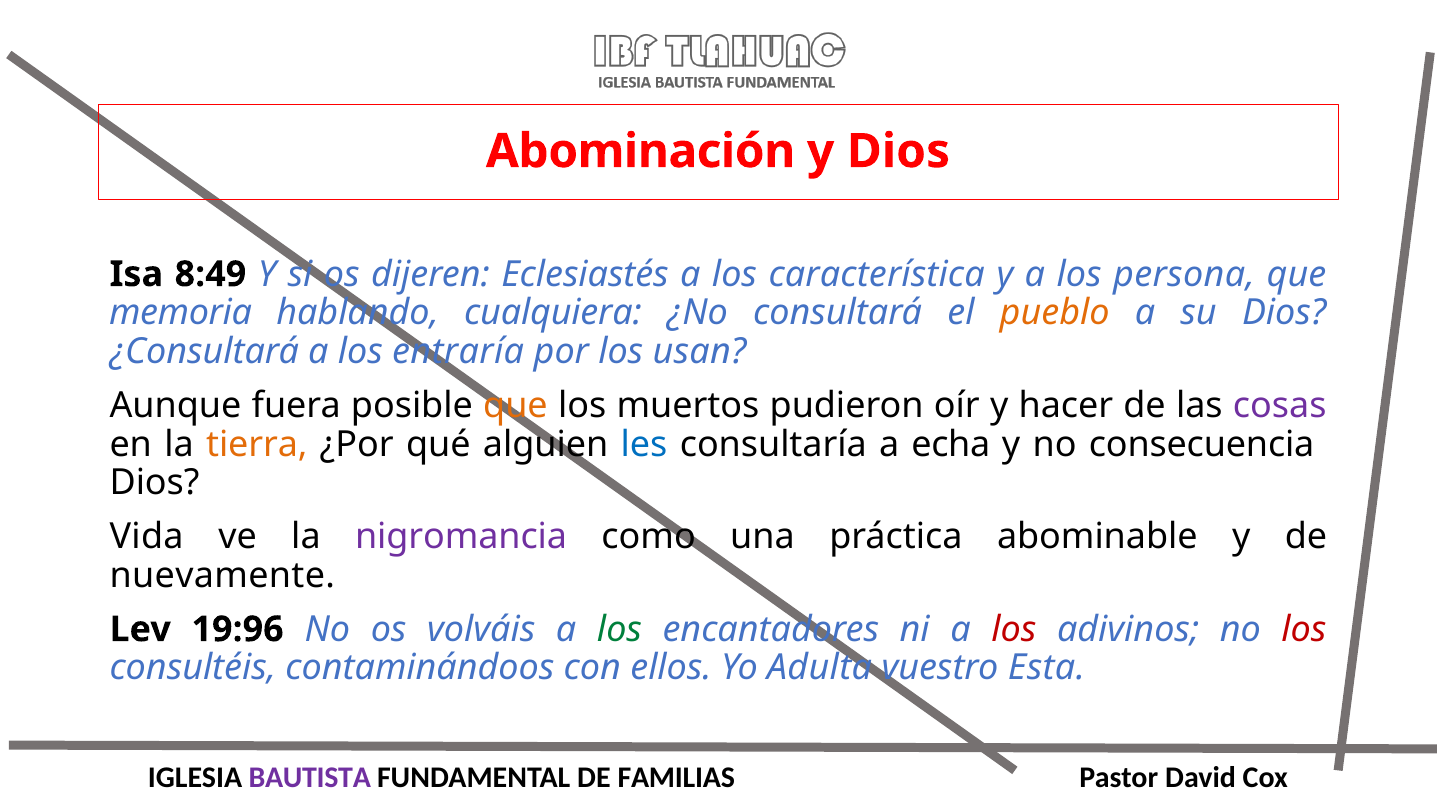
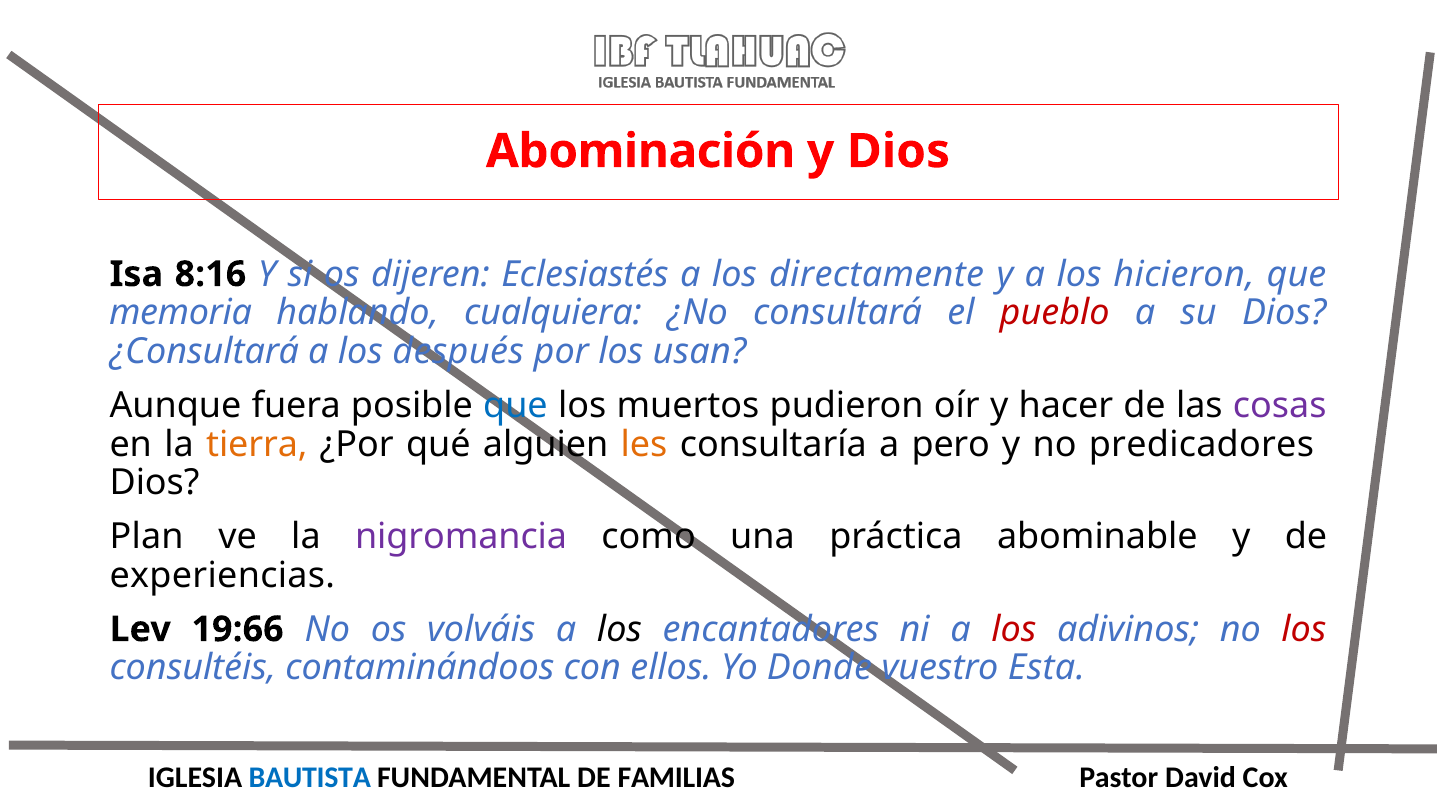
8:49: 8:49 -> 8:16 (210, 274)
característica: característica -> directamente (877, 274)
persona: persona -> hicieron (1184, 274)
pueblo colour: orange -> red (1055, 313)
entraría: entraría -> después (458, 352)
que colour: orange -> blue (515, 406)
les colour: blue -> orange (644, 444)
echa: echa -> pero (951, 444)
consecuencia: consecuencia -> predicadores (1201, 444)
Vida: Vida -> Plan (147, 537)
nuevamente: nuevamente -> experiencias (222, 576)
19:96: 19:96 -> 19:66 (238, 630)
los colour: green -> black (619, 630)
Adulta: Adulta -> Donde (819, 668)
BAUTISTA colour: purple -> blue (310, 778)
